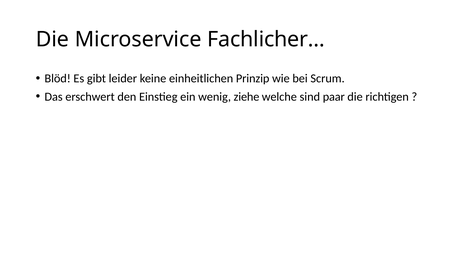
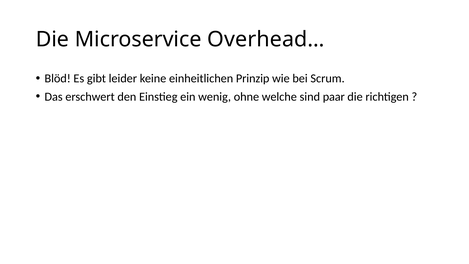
Fachlicher…: Fachlicher… -> Overhead… (266, 39)
ziehe: ziehe -> ohne (246, 97)
